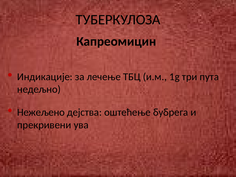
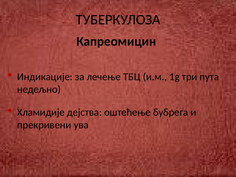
Нежељено: Нежељено -> Хламидије (41, 112)
